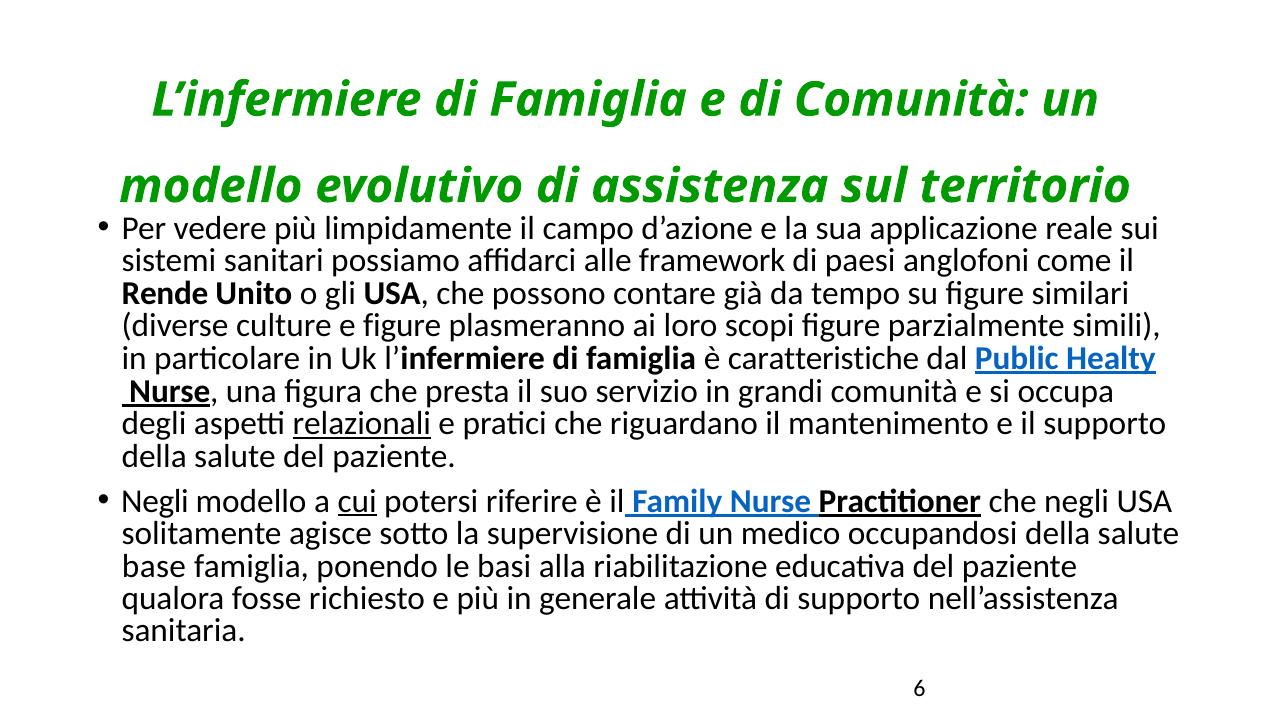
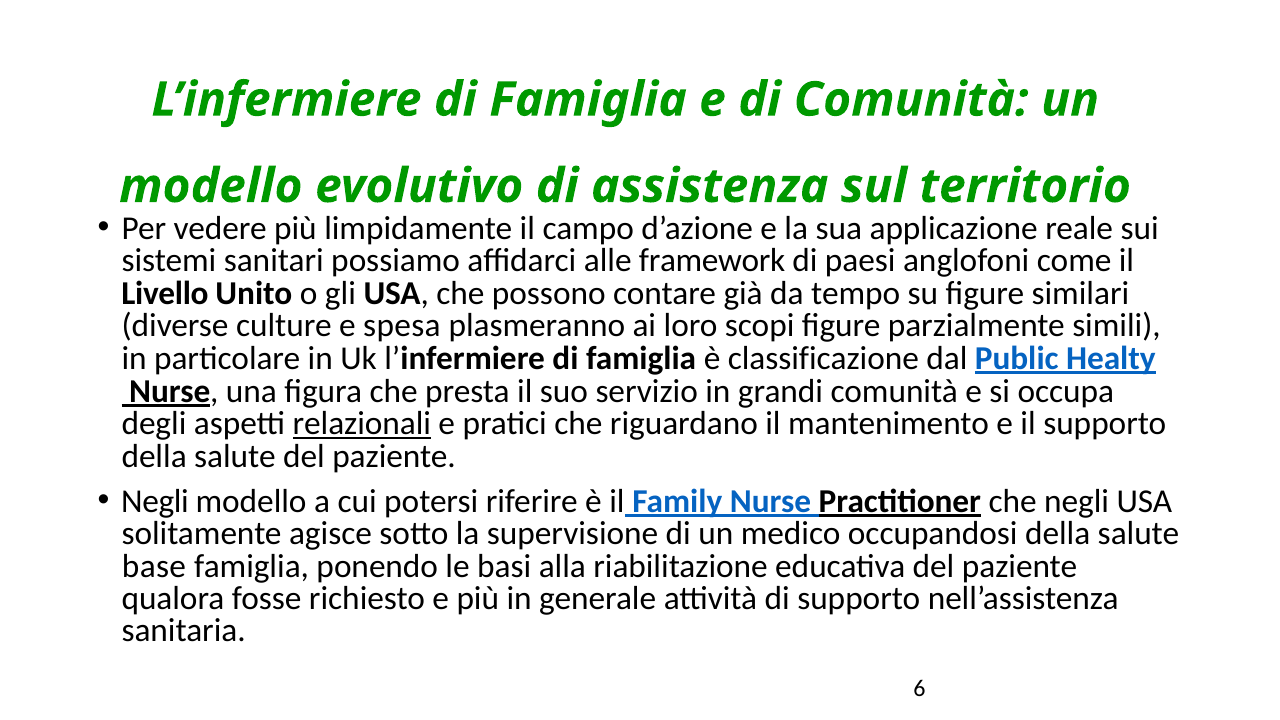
Rende: Rende -> Livello (165, 293)
e figure: figure -> spesa (402, 326)
caratteristiche: caratteristiche -> classificazione (823, 359)
cui underline: present -> none (357, 501)
